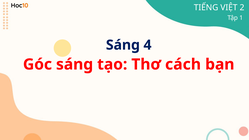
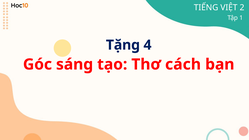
Sáng: Sáng -> Tặng (123, 45)
